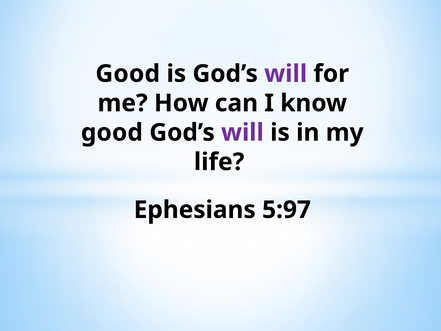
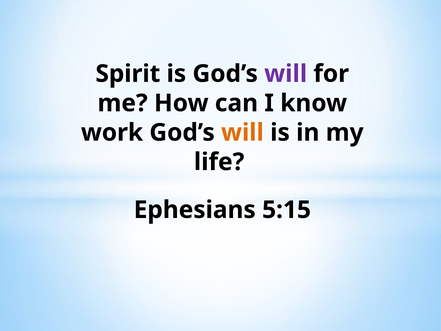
Good: Good -> Spirit (128, 74)
good: good -> work (112, 132)
will colour: purple -> orange (242, 132)
5:97: 5:97 -> 5:15 (287, 210)
